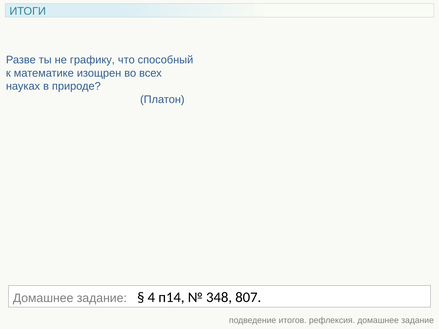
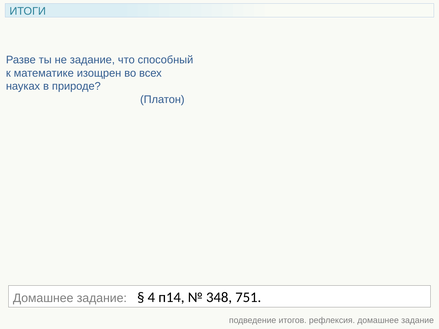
не графику: графику -> задание (92, 60)
807: 807 -> 751 (248, 298)
